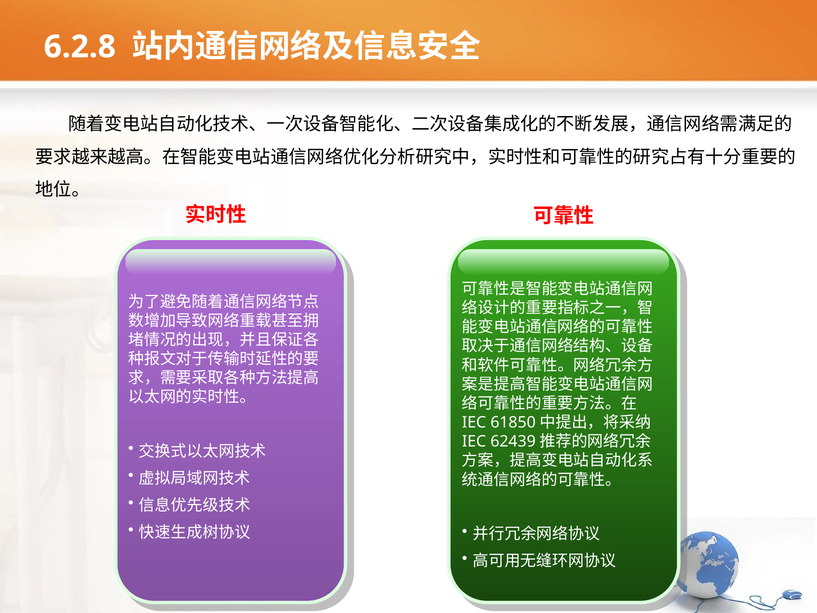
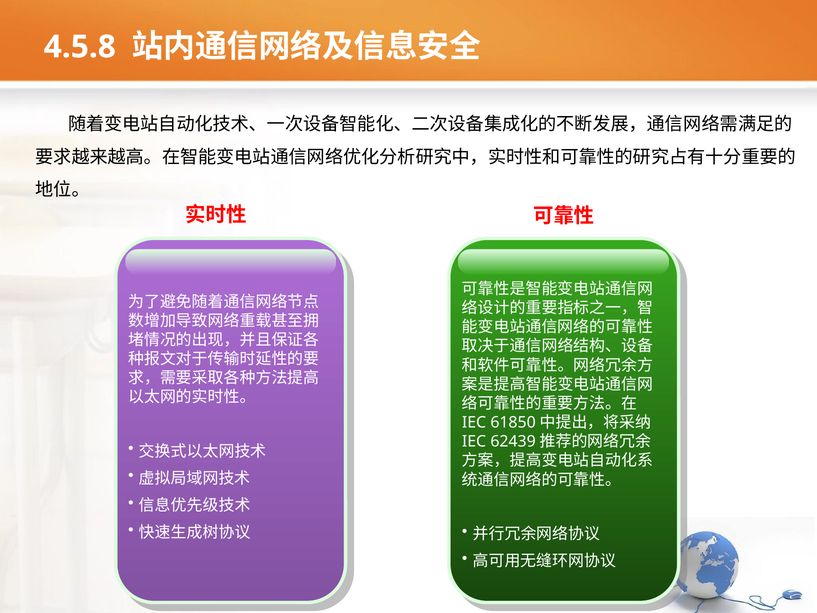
6.2.8: 6.2.8 -> 4.5.8 (80, 47)
